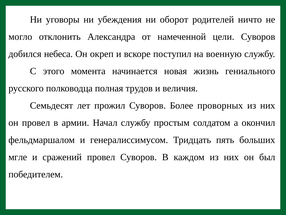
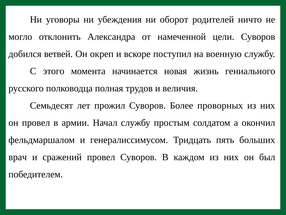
небеса: небеса -> ветвей (58, 54)
мгле: мгле -> врач (18, 157)
